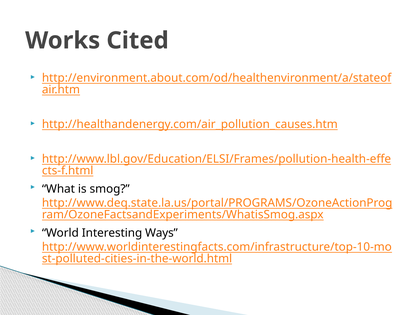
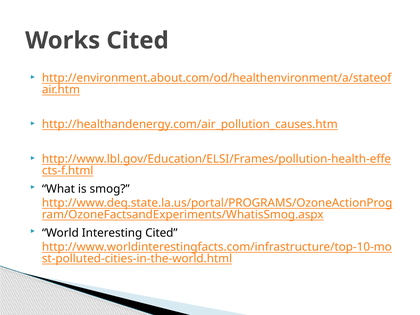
Interesting Ways: Ways -> Cited (161, 233)
